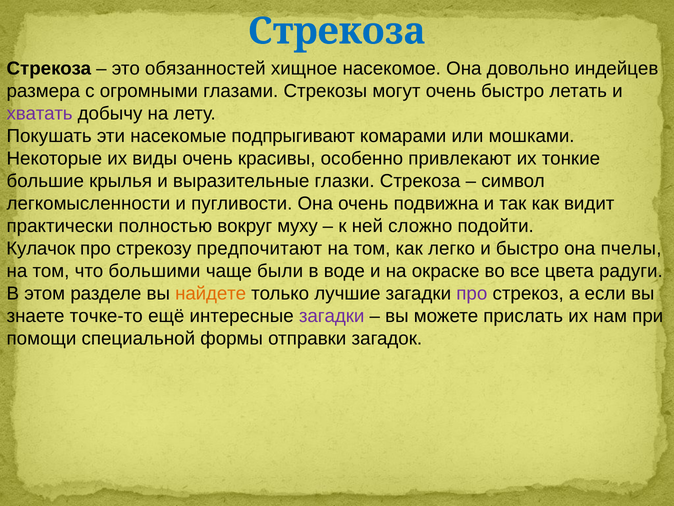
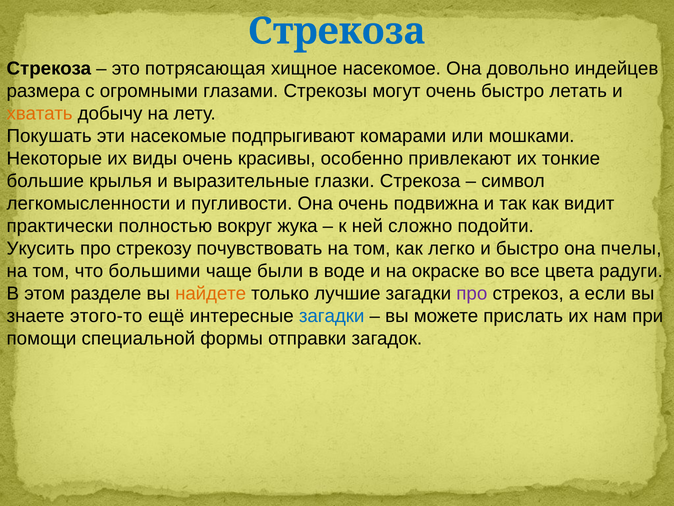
обязанностей: обязанностей -> потрясающая (205, 69)
хватать colour: purple -> orange (40, 113)
муху: муху -> жука (298, 226)
Кулачок: Кулачок -> Укусить (41, 248)
предпочитают: предпочитают -> почувствовать (259, 248)
точке-то: точке-то -> этого-то (106, 316)
загадки colour: purple -> blue (332, 316)
